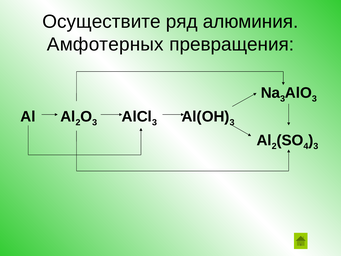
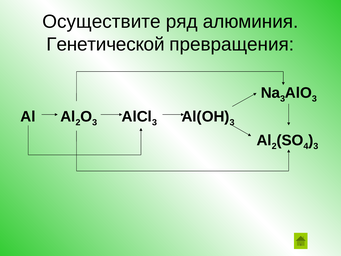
Амфотерных: Амфотерных -> Генетической (106, 44)
